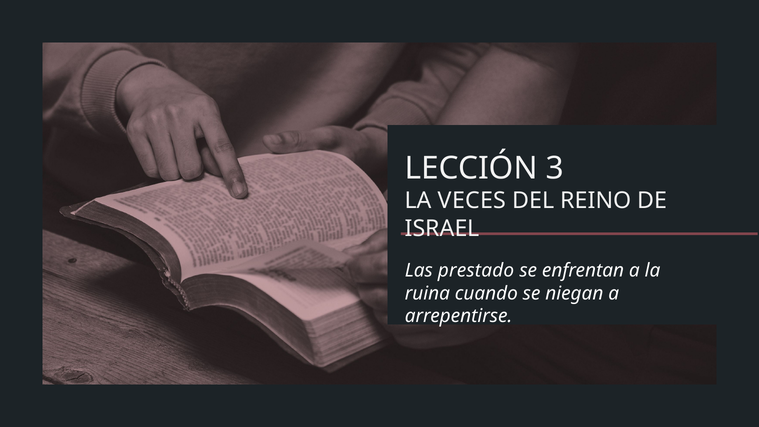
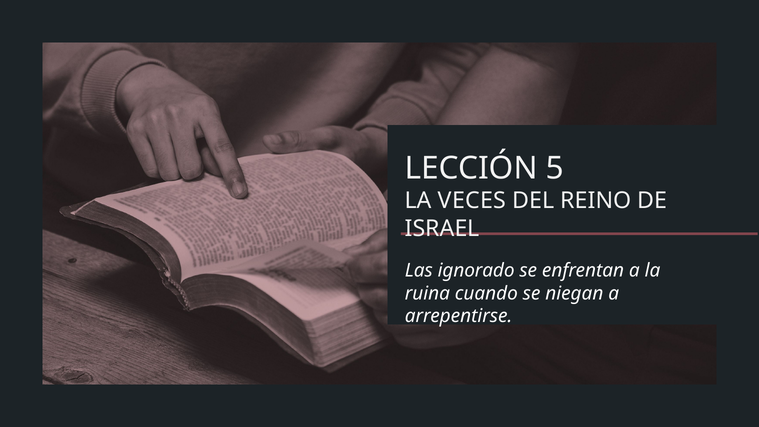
3: 3 -> 5 (555, 168)
prestado: prestado -> ignorado (476, 270)
